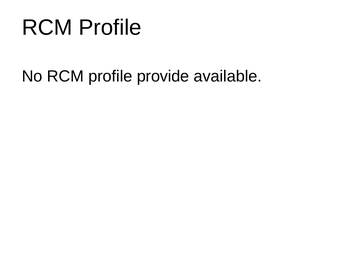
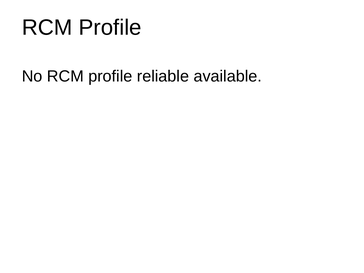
provide: provide -> reliable (163, 76)
